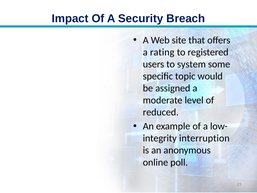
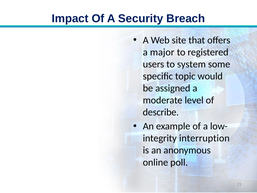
rating: rating -> major (162, 52)
reduced: reduced -> describe (161, 112)
